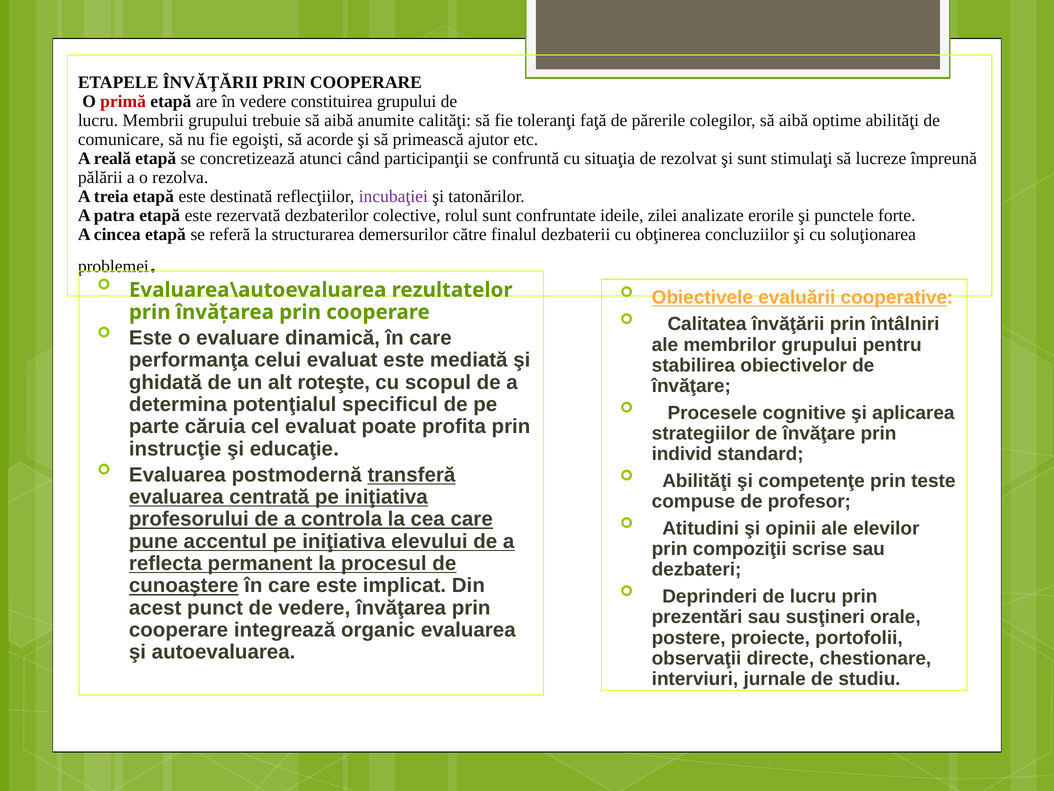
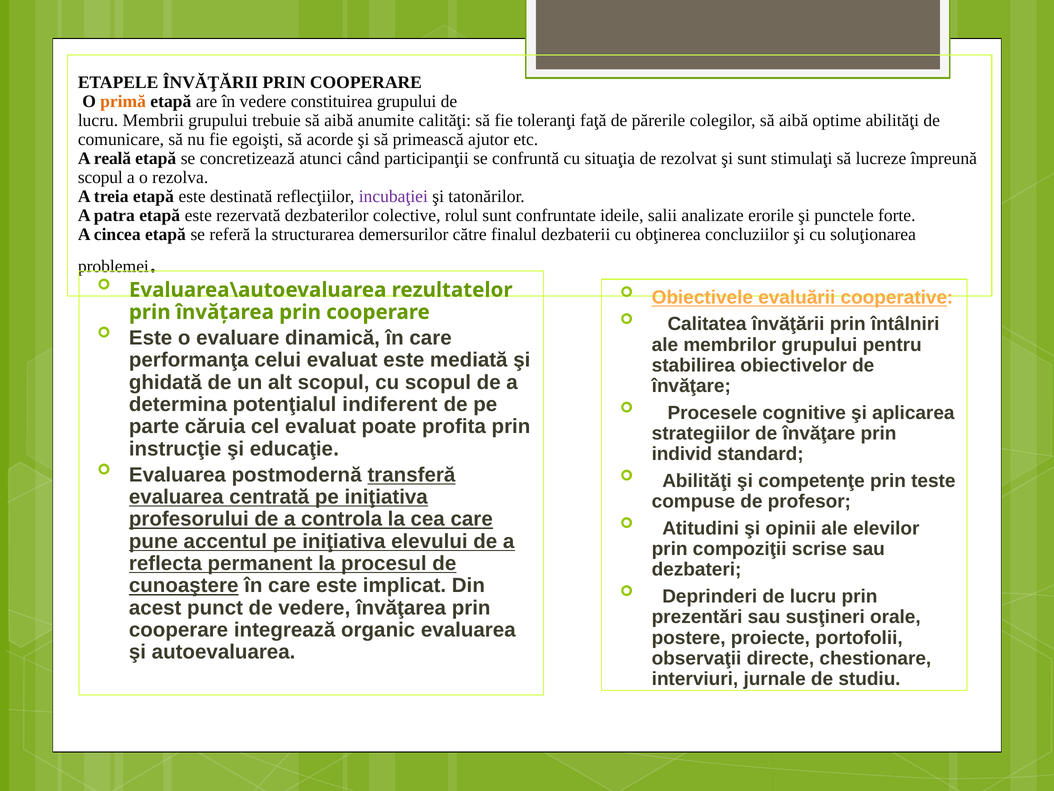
primă colour: red -> orange (123, 101)
pălării: pălării -> scopul (100, 177)
zilei: zilei -> salii (662, 215)
alt roteşte: roteşte -> scopul (334, 382)
specificul: specificul -> indiferent (390, 404)
